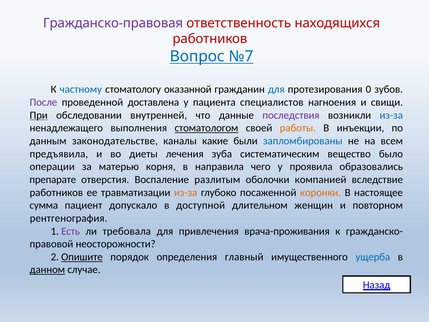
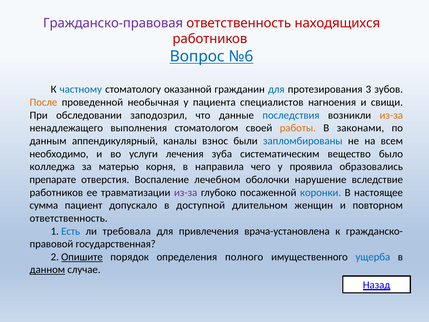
№7: №7 -> №6 (241, 56)
0: 0 -> 3 (368, 89)
После colour: purple -> orange (43, 102)
доставлена: доставлена -> необычная (153, 102)
При underline: present -> none (39, 115)
внутренней: внутренней -> заподозрил (159, 115)
последствия colour: purple -> blue (291, 115)
из-за colour: blue -> orange (391, 115)
стоматологом underline: present -> none (206, 128)
инъекции: инъекции -> законами (360, 128)
законодательстве: законодательстве -> аппендикулярный (115, 141)
какие: какие -> взнос (215, 141)
предъявила: предъявила -> необходимо (59, 154)
диеты: диеты -> услуги (144, 154)
операции: операции -> колледжа (52, 167)
разлитым: разлитым -> лечебном (217, 179)
компанией: компанией -> нарушение (321, 179)
из-за colour: orange -> purple (186, 192)
коронки colour: orange -> blue (321, 192)
рентгенография: рентгенография -> ответственность (69, 218)
Есть colour: purple -> blue (71, 231)
врача-проживания: врача-проживания -> врача-установлена (287, 231)
неосторожности: неосторожности -> государственная (116, 244)
главный: главный -> полного (244, 257)
